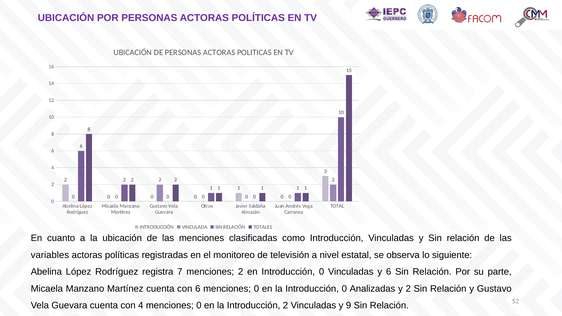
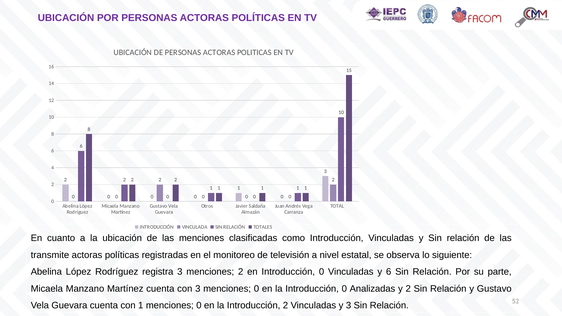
variables: variables -> transmite (50, 255)
registra 7: 7 -> 3 (180, 272)
con 6: 6 -> 3 (198, 289)
con 4: 4 -> 1 (141, 306)
y 9: 9 -> 3 (349, 306)
